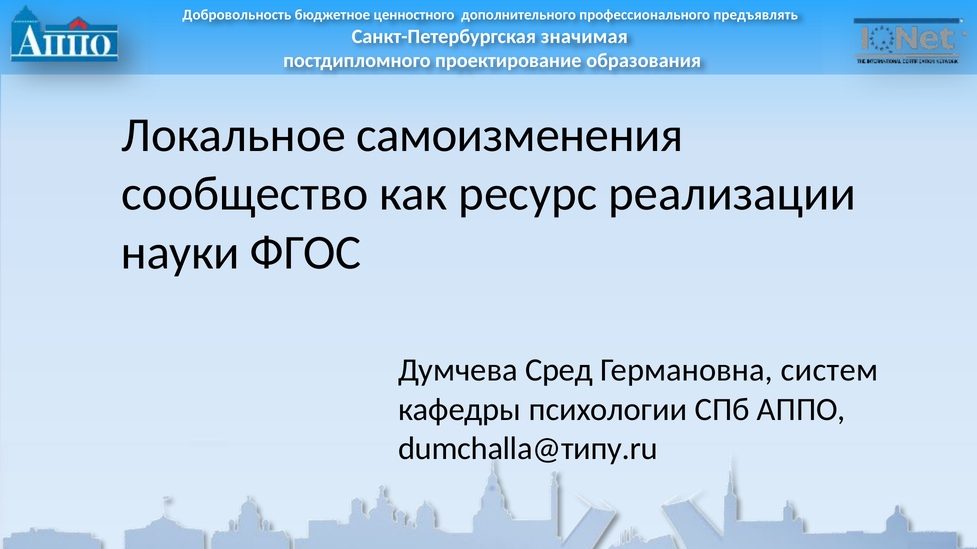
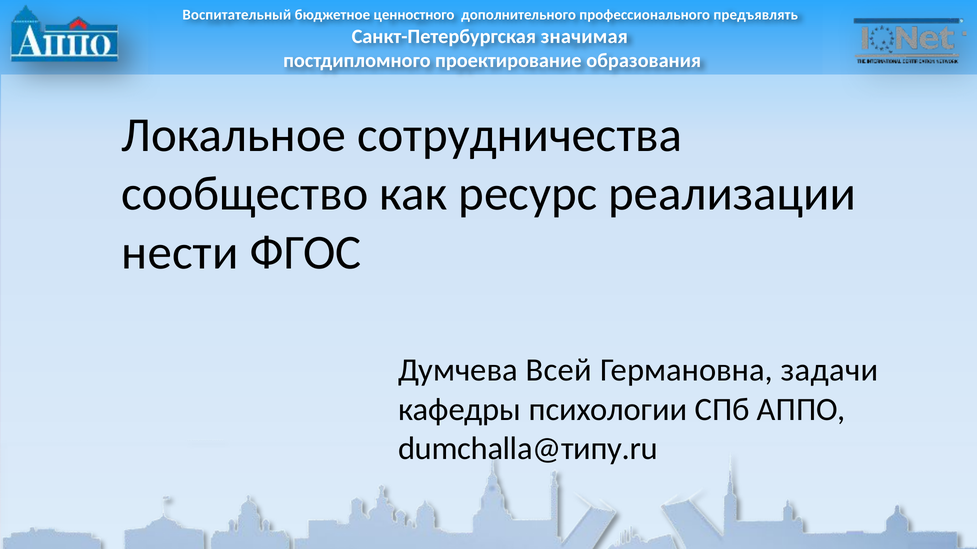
Добровольность: Добровольность -> Воспитательный (237, 15)
самоизменения: самоизменения -> сотрудничества (520, 135)
науки: науки -> нести (180, 253)
Сред: Сред -> Всей (559, 371)
систем: систем -> задачи (829, 371)
